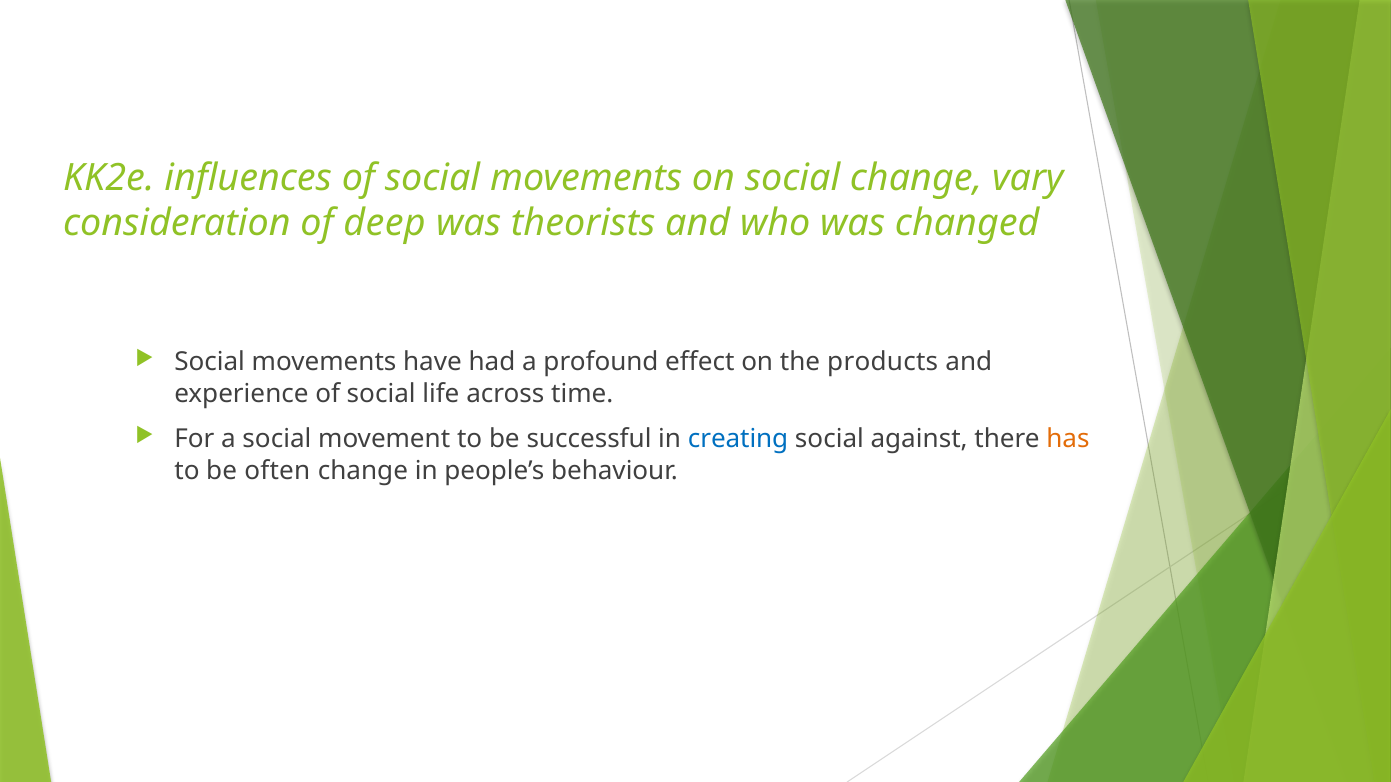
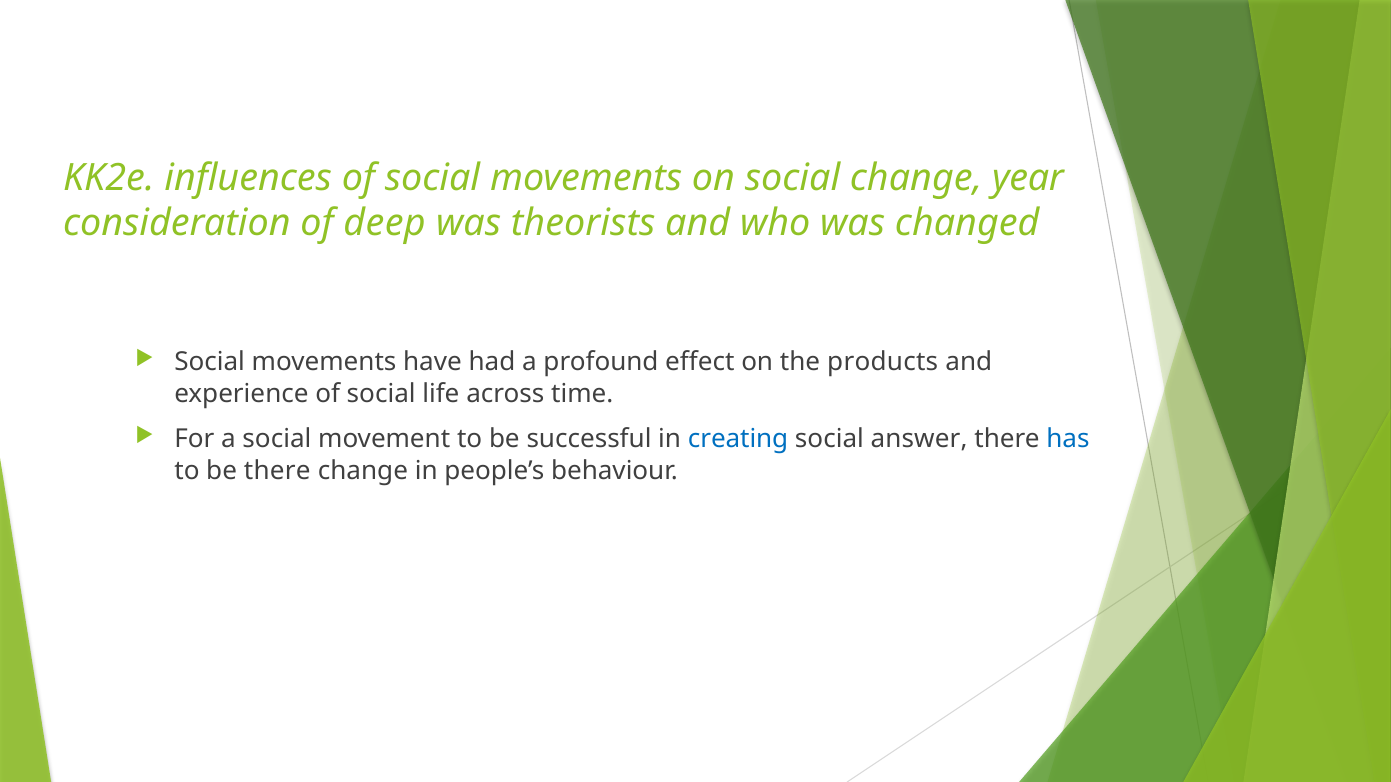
vary: vary -> year (1028, 178)
against: against -> answer (919, 439)
has colour: orange -> blue (1068, 439)
be often: often -> there (277, 471)
